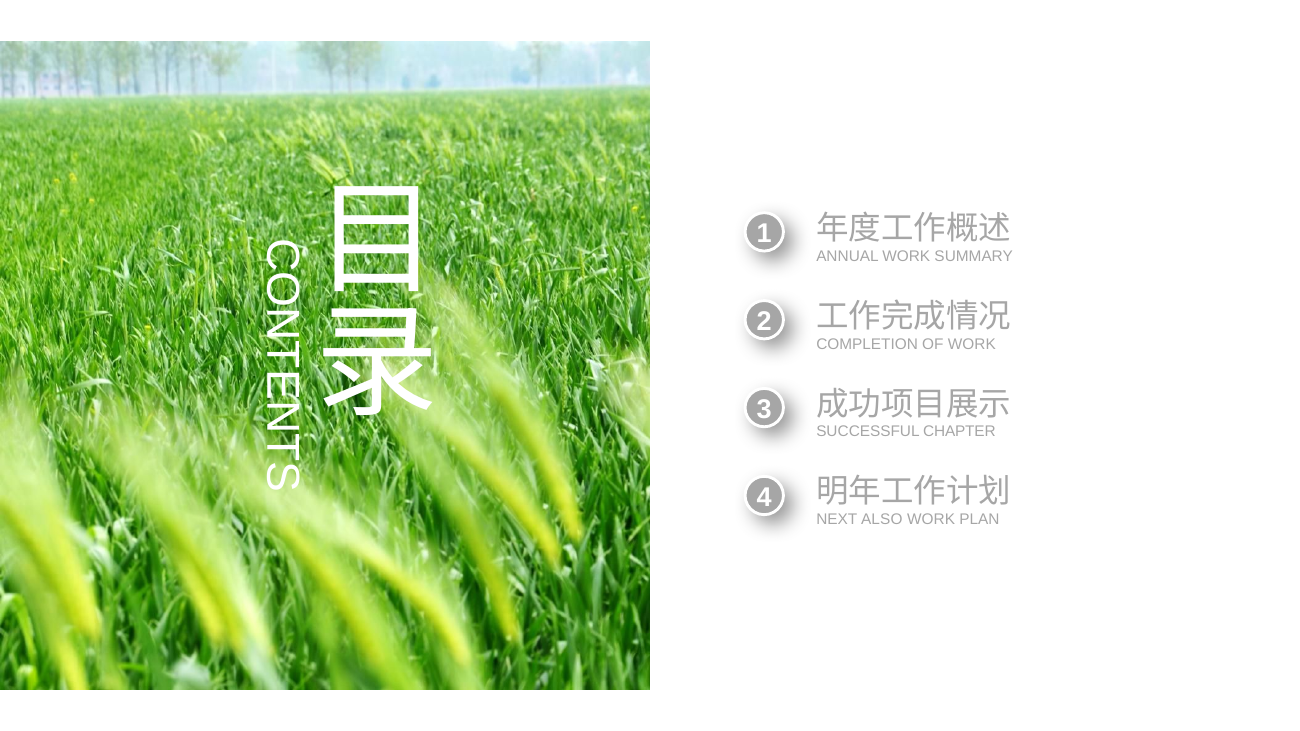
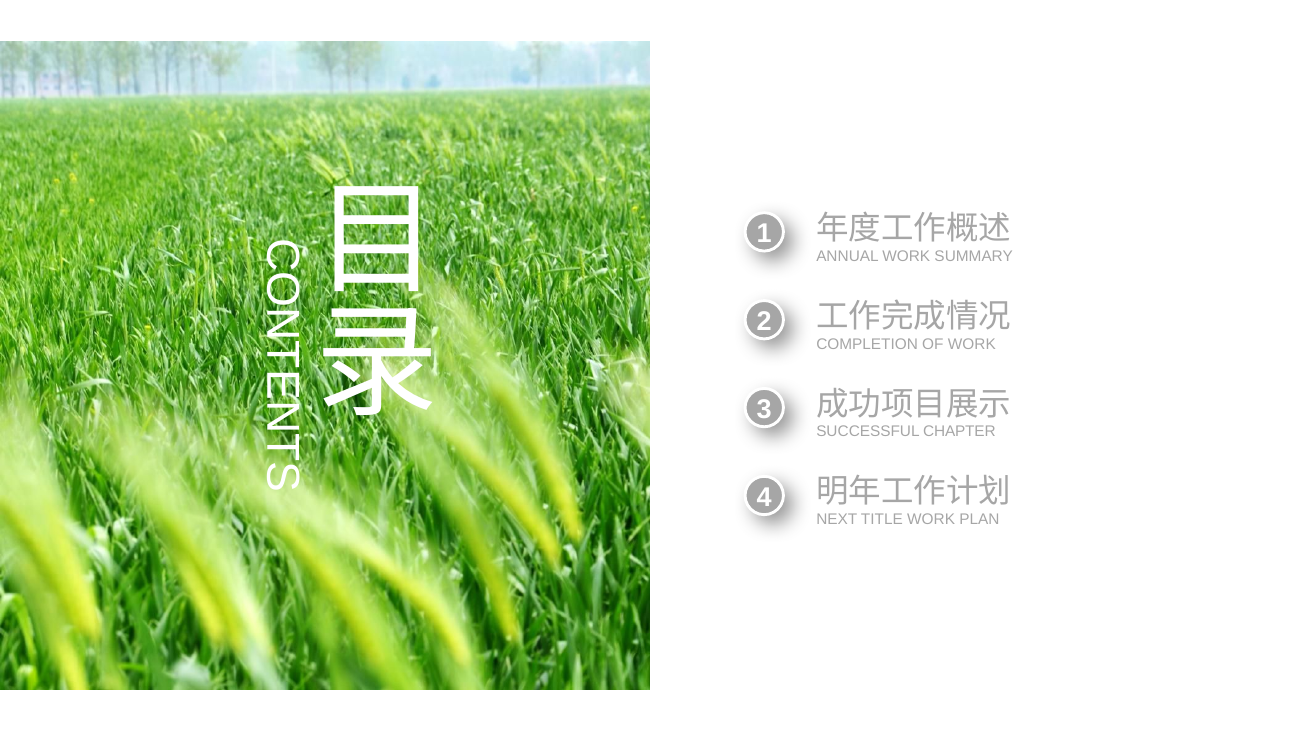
ALSO: ALSO -> TITLE (882, 520)
